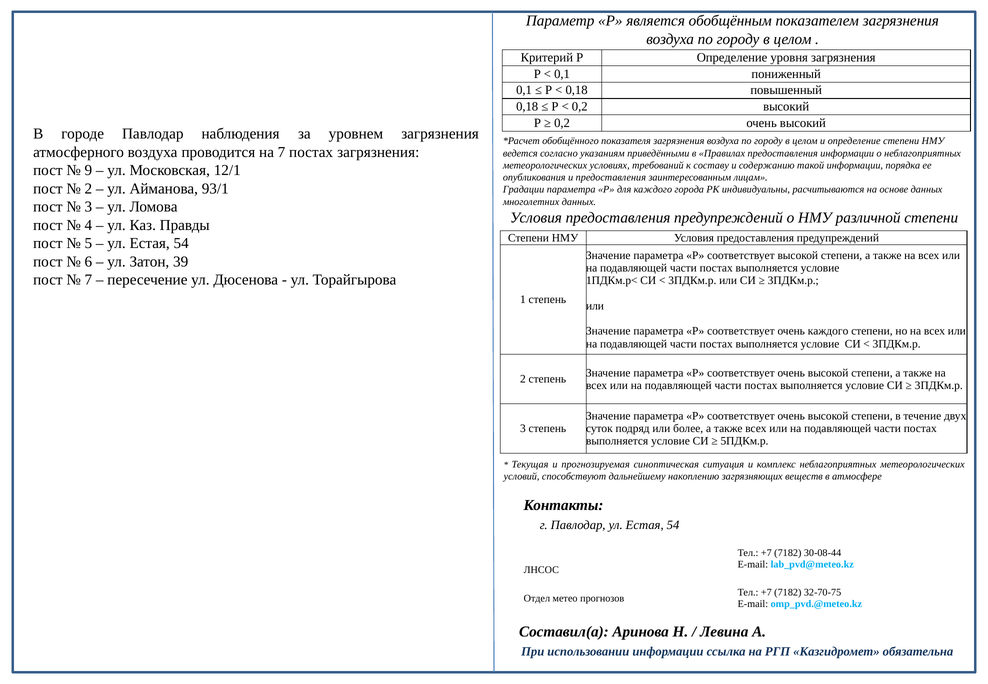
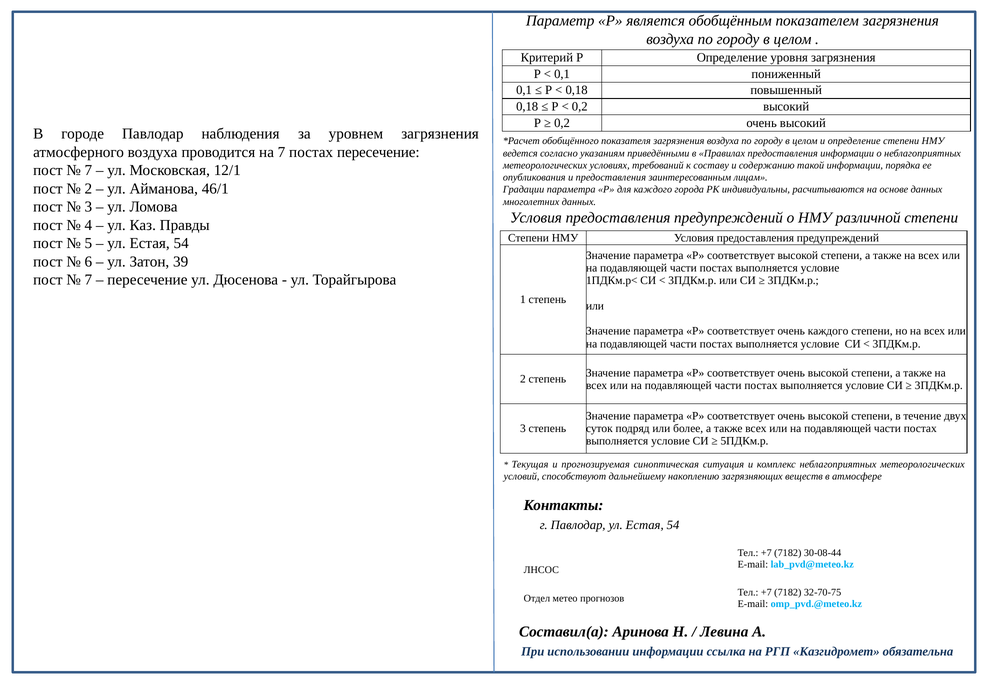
постах загрязнения: загрязнения -> пересечение (378, 152)
9: 9 -> 7 (88, 170)
93/1: 93/1 -> 46/1 (215, 189)
